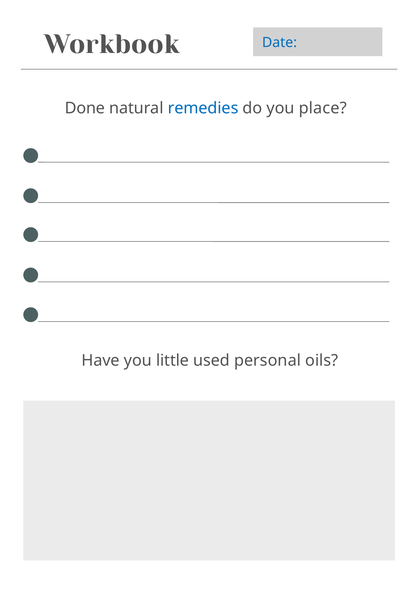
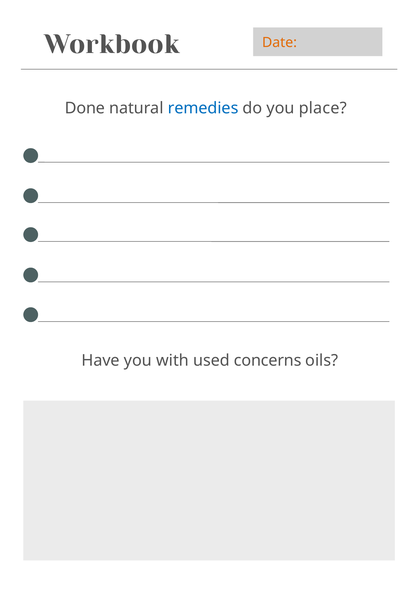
Date colour: blue -> orange (280, 43)
little: little -> with (173, 361)
personal: personal -> concerns (268, 361)
